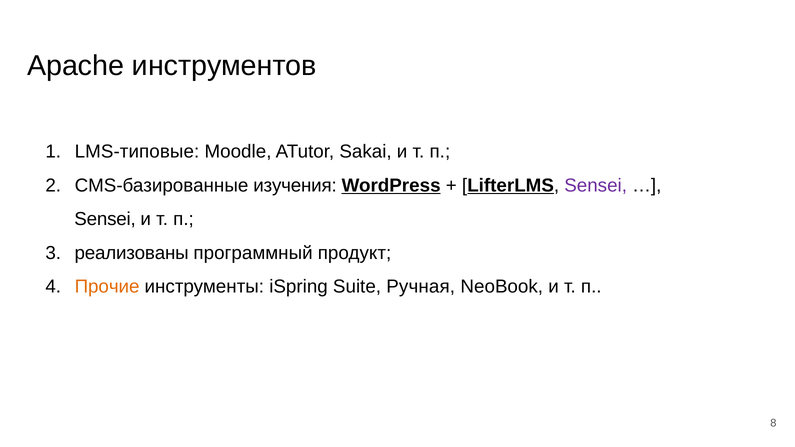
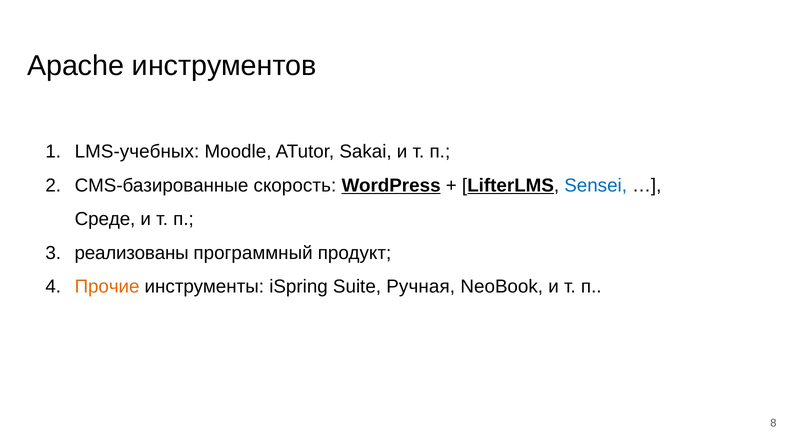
LMS-типовые: LMS-типовые -> LMS-учебных (137, 152)
изучения: изучения -> скорость (295, 185)
Sensei colour: purple -> blue (596, 185)
Sensei: Sensei -> Среде (105, 219)
